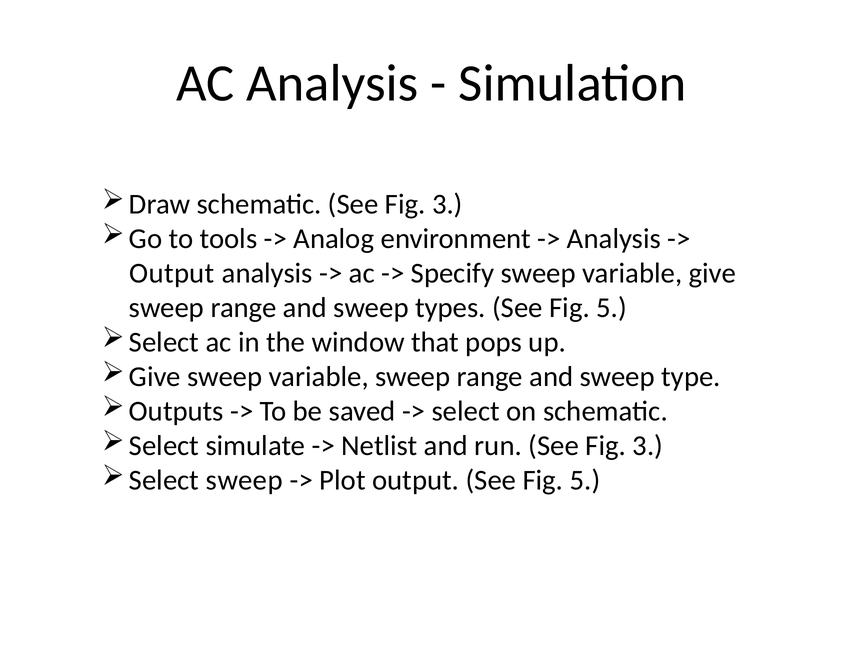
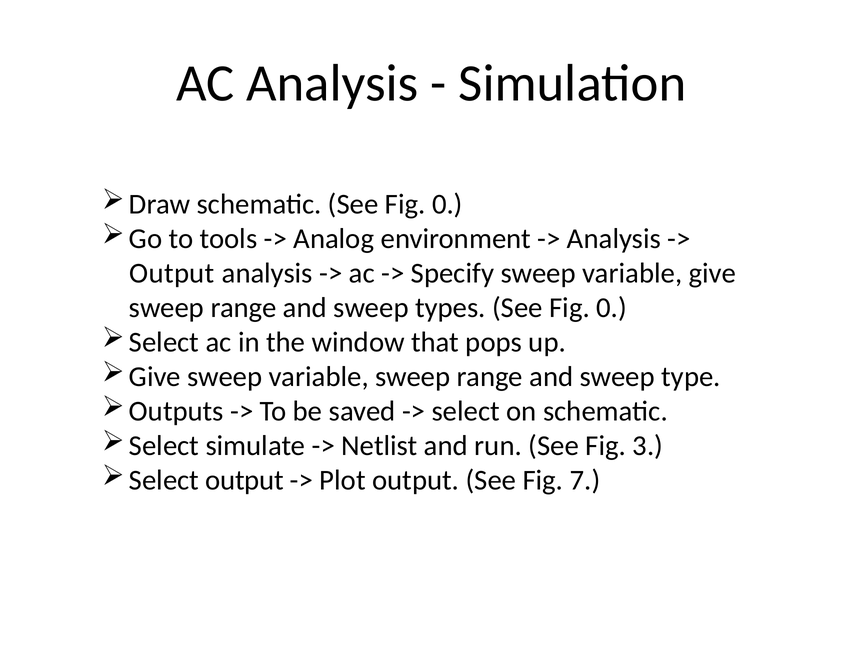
schematic See Fig 3: 3 -> 0 (447, 204)
types See Fig 5: 5 -> 0 (611, 308)
Select sweep: sweep -> output (245, 481)
output See Fig 5: 5 -> 7 (585, 481)
